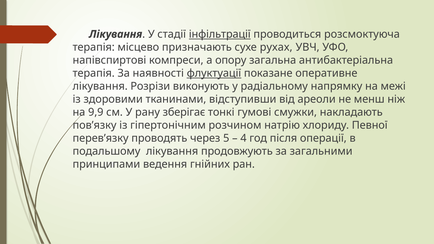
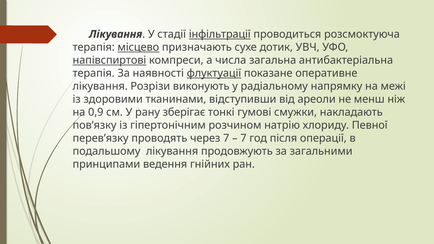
місцево underline: none -> present (138, 47)
рухах: рухах -> дотик (276, 47)
напівспиртові underline: none -> present (109, 60)
опору: опору -> числа (231, 60)
9,9: 9,9 -> 0,9 (96, 112)
через 5: 5 -> 7 (226, 138)
4: 4 -> 7 (243, 138)
